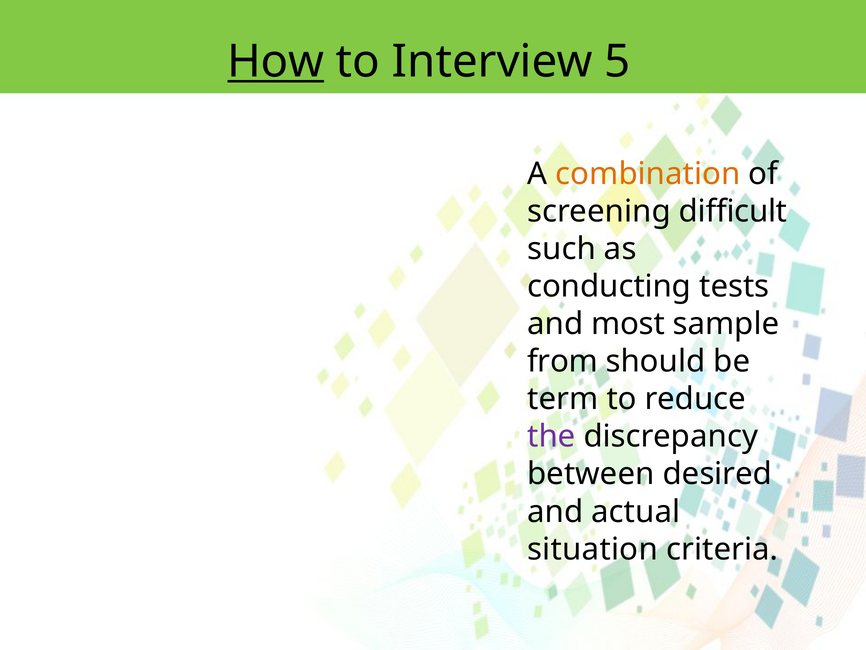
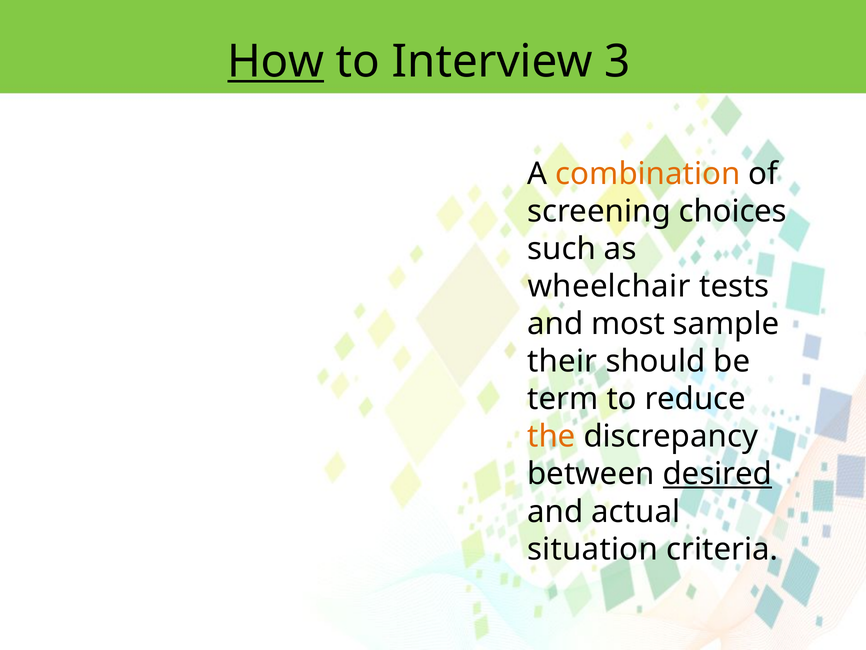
5: 5 -> 3 (618, 62)
difficult: difficult -> choices (733, 211)
conducting: conducting -> wheelchair (609, 286)
from: from -> their (562, 361)
the colour: purple -> orange (551, 436)
desired underline: none -> present (717, 474)
